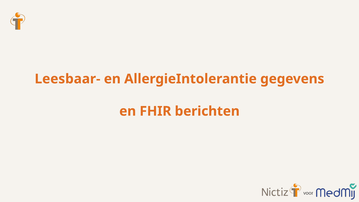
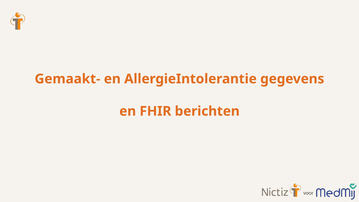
Leesbaar-: Leesbaar- -> Gemaakt- (67, 79)
